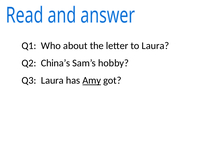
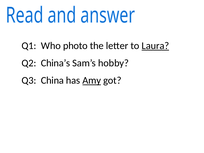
about: about -> photo (75, 46)
Laura underline: none -> present (155, 46)
Q3 Laura: Laura -> China (52, 80)
